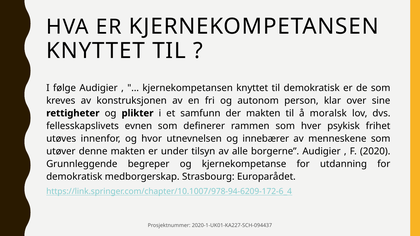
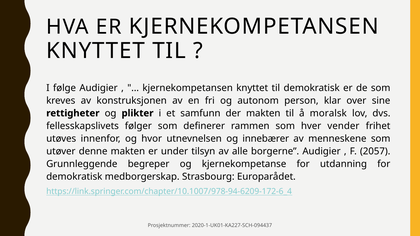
evnen: evnen -> følger (138, 126)
psykisk: psykisk -> vender (343, 126)
2020: 2020 -> 2057 (375, 151)
